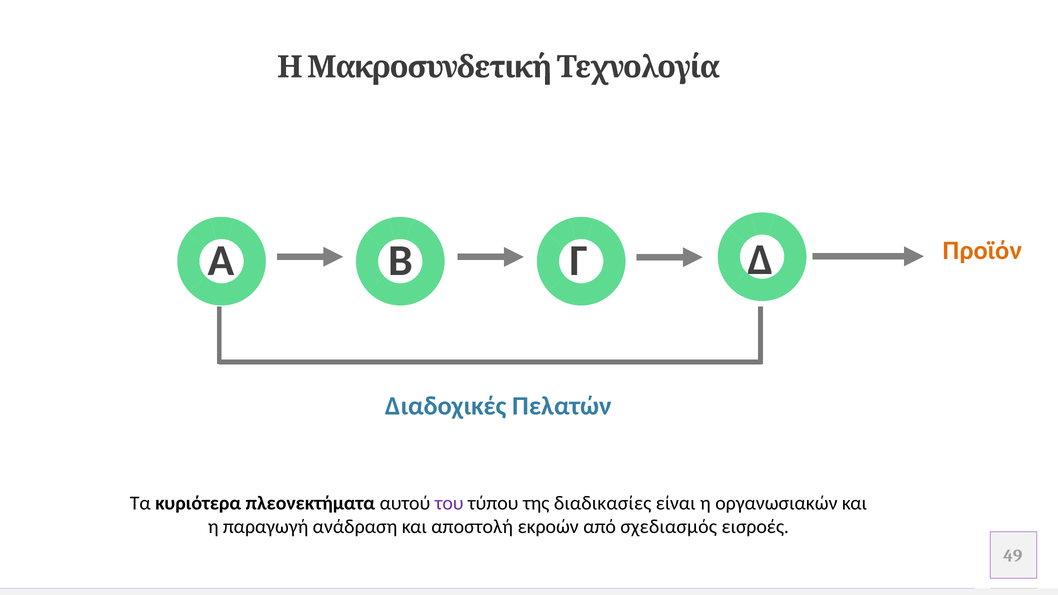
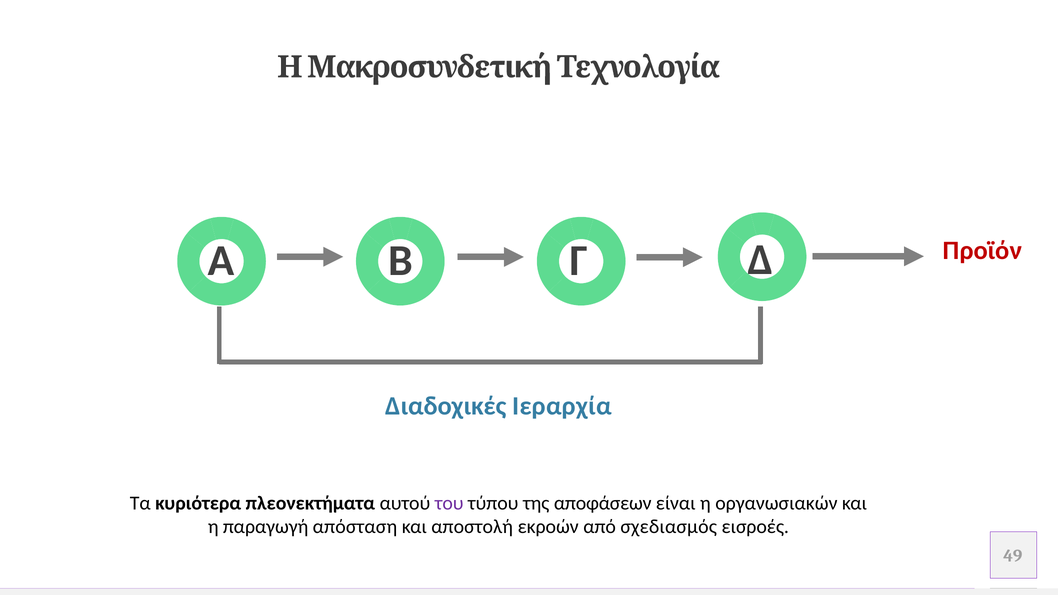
Προϊόν colour: orange -> red (983, 250)
Πελατών: Πελατών -> Ιεραρχία (562, 406)
διαδικασίες: διαδικασίες -> αποφάσεων (603, 503)
ανάδραση: ανάδραση -> απόσταση (355, 527)
